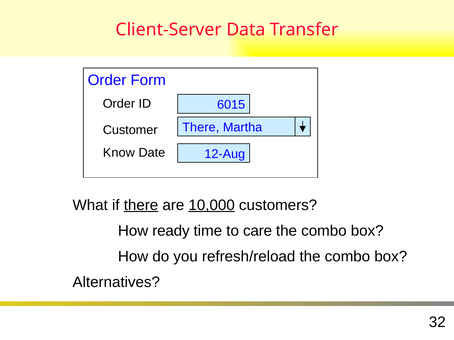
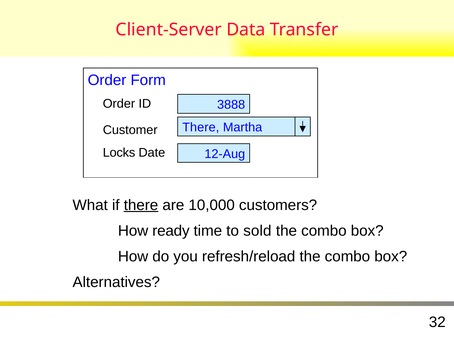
6015: 6015 -> 3888 (231, 105)
Know: Know -> Locks (119, 153)
10,000 underline: present -> none (212, 205)
care: care -> sold (257, 231)
